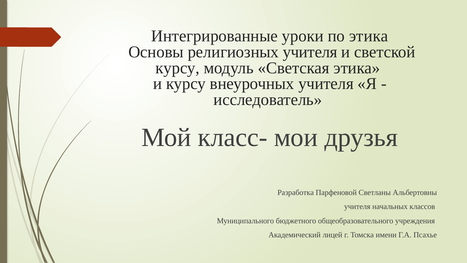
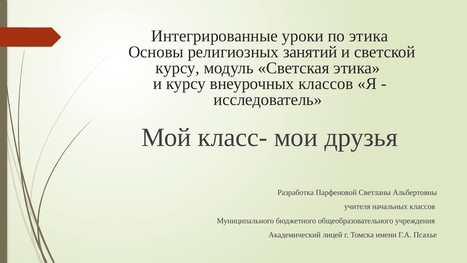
религиозных учителя: учителя -> занятий (310, 52)
внеурочных учителя: учителя -> классов (326, 84)
